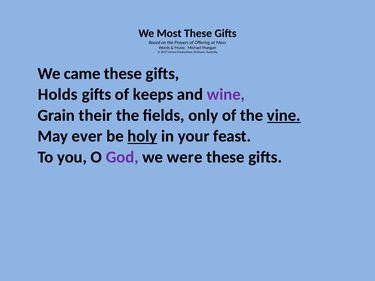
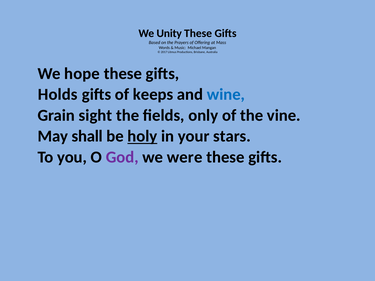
Most: Most -> Unity (169, 33)
came: came -> hope (82, 74)
wine colour: purple -> blue (226, 95)
their: their -> sight (95, 115)
vine underline: present -> none (284, 115)
ever: ever -> shall (87, 136)
feast: feast -> stars (232, 136)
